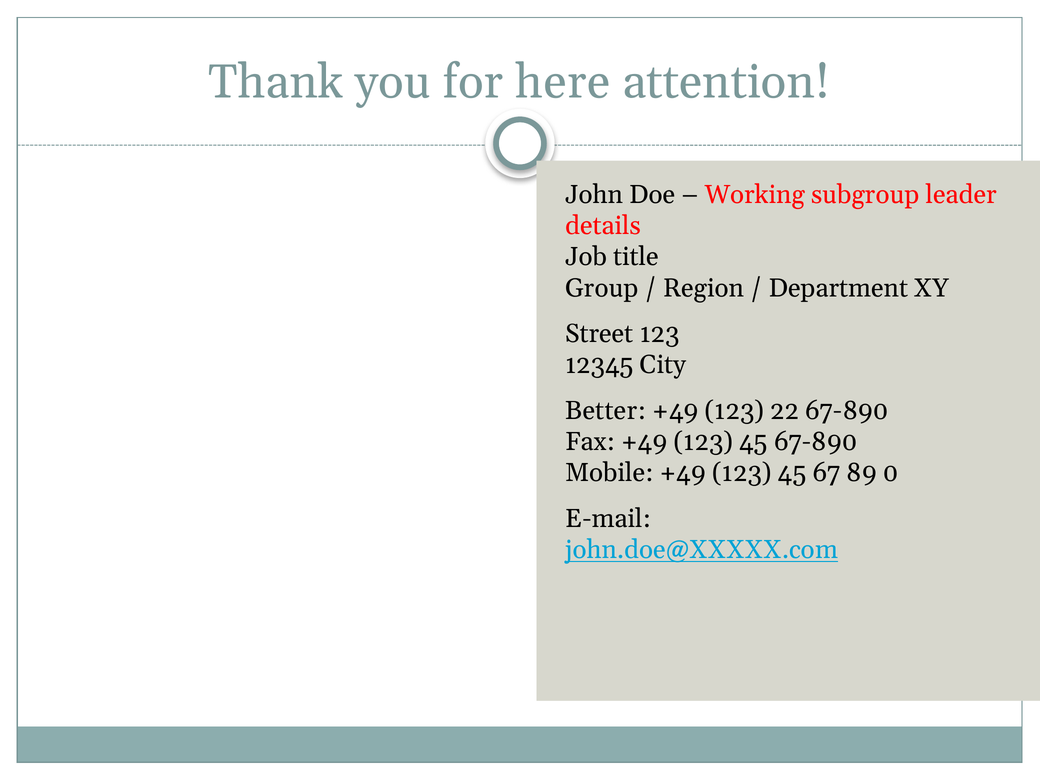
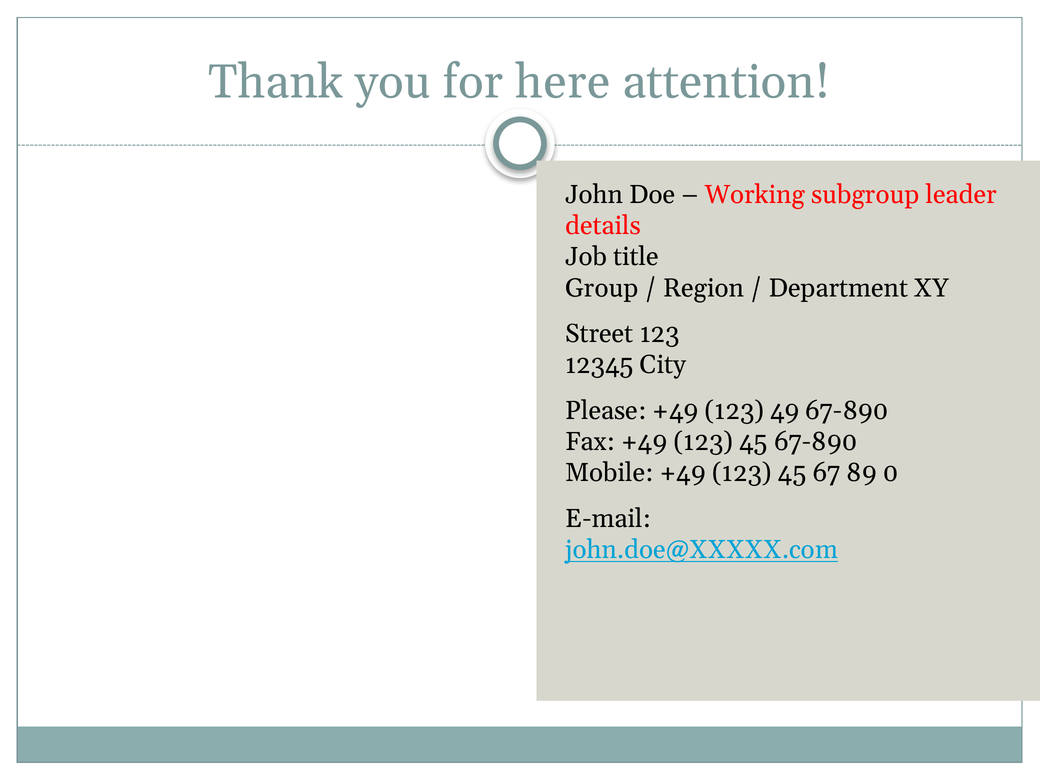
Better: Better -> Please (606, 410)
22: 22 -> 49 (785, 410)
